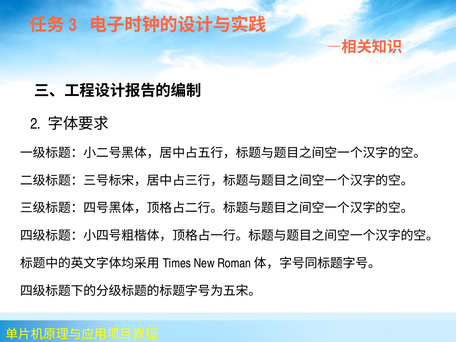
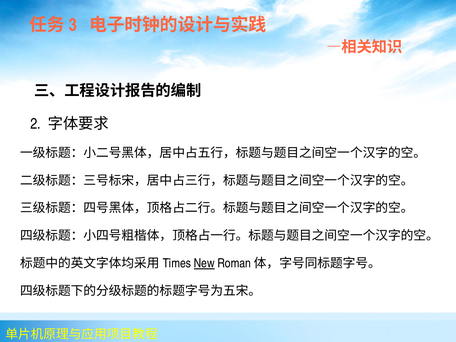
New underline: none -> present (204, 263)
